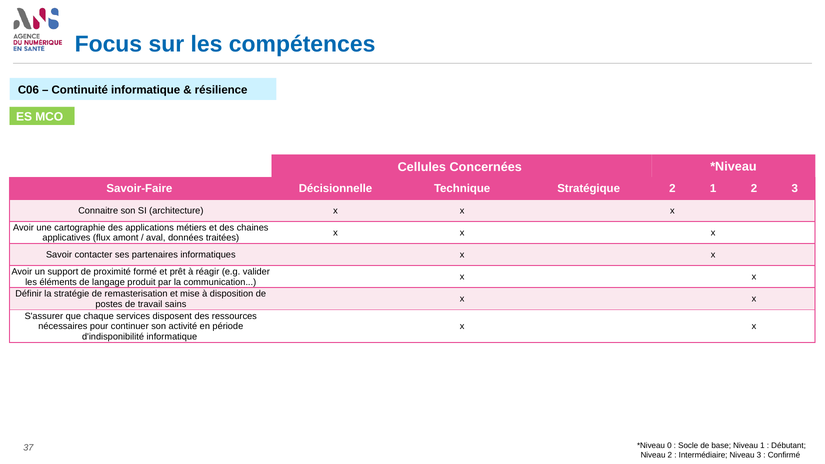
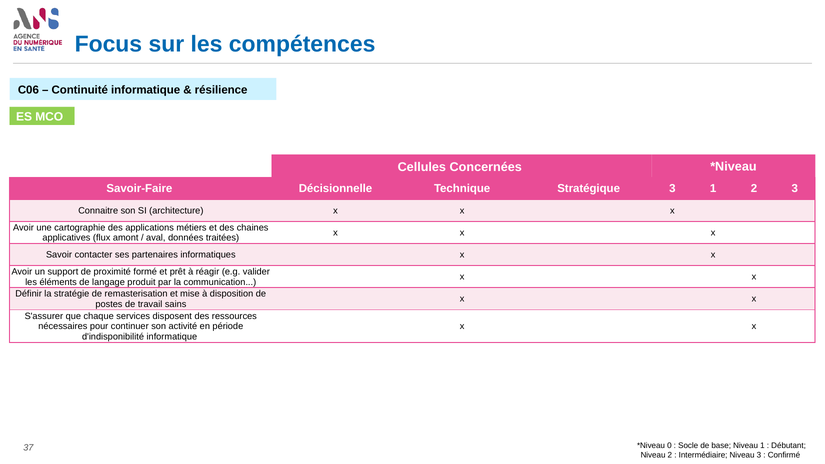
Stratégique 2: 2 -> 3 (672, 189)
